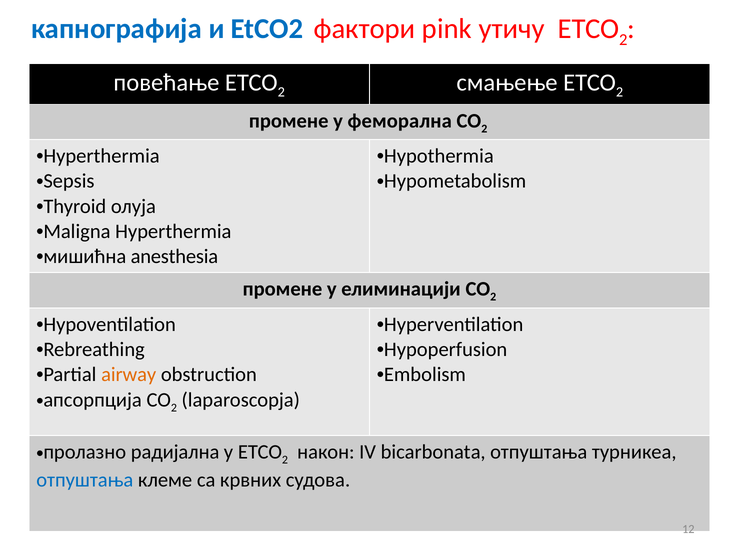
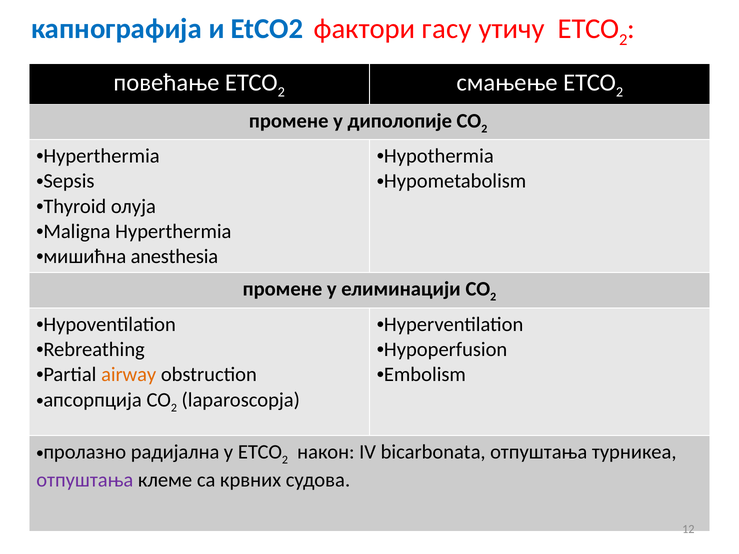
pink: pink -> гасу (447, 29)
феморална: феморална -> диполопије (400, 121)
отпуштања colour: blue -> purple (85, 480)
